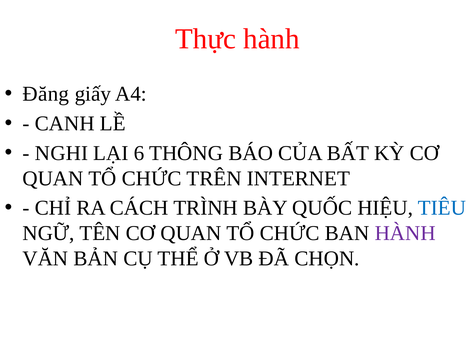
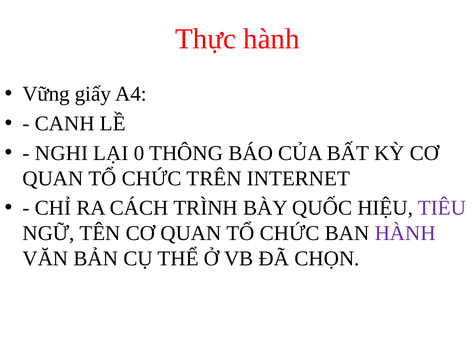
Đăng: Đăng -> Vững (46, 94)
6: 6 -> 0 (139, 153)
TIÊU colour: blue -> purple (442, 208)
